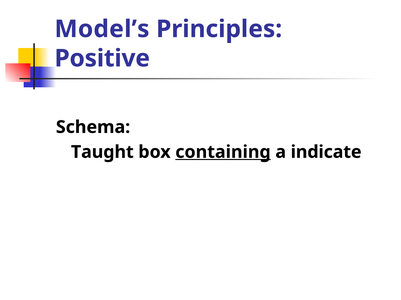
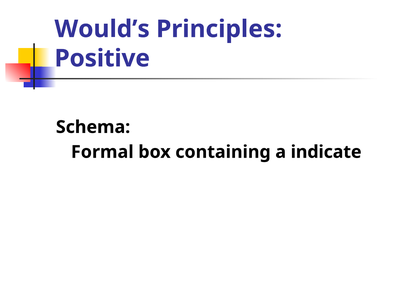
Model’s: Model’s -> Would’s (102, 29)
Taught: Taught -> Formal (102, 152)
containing underline: present -> none (223, 152)
